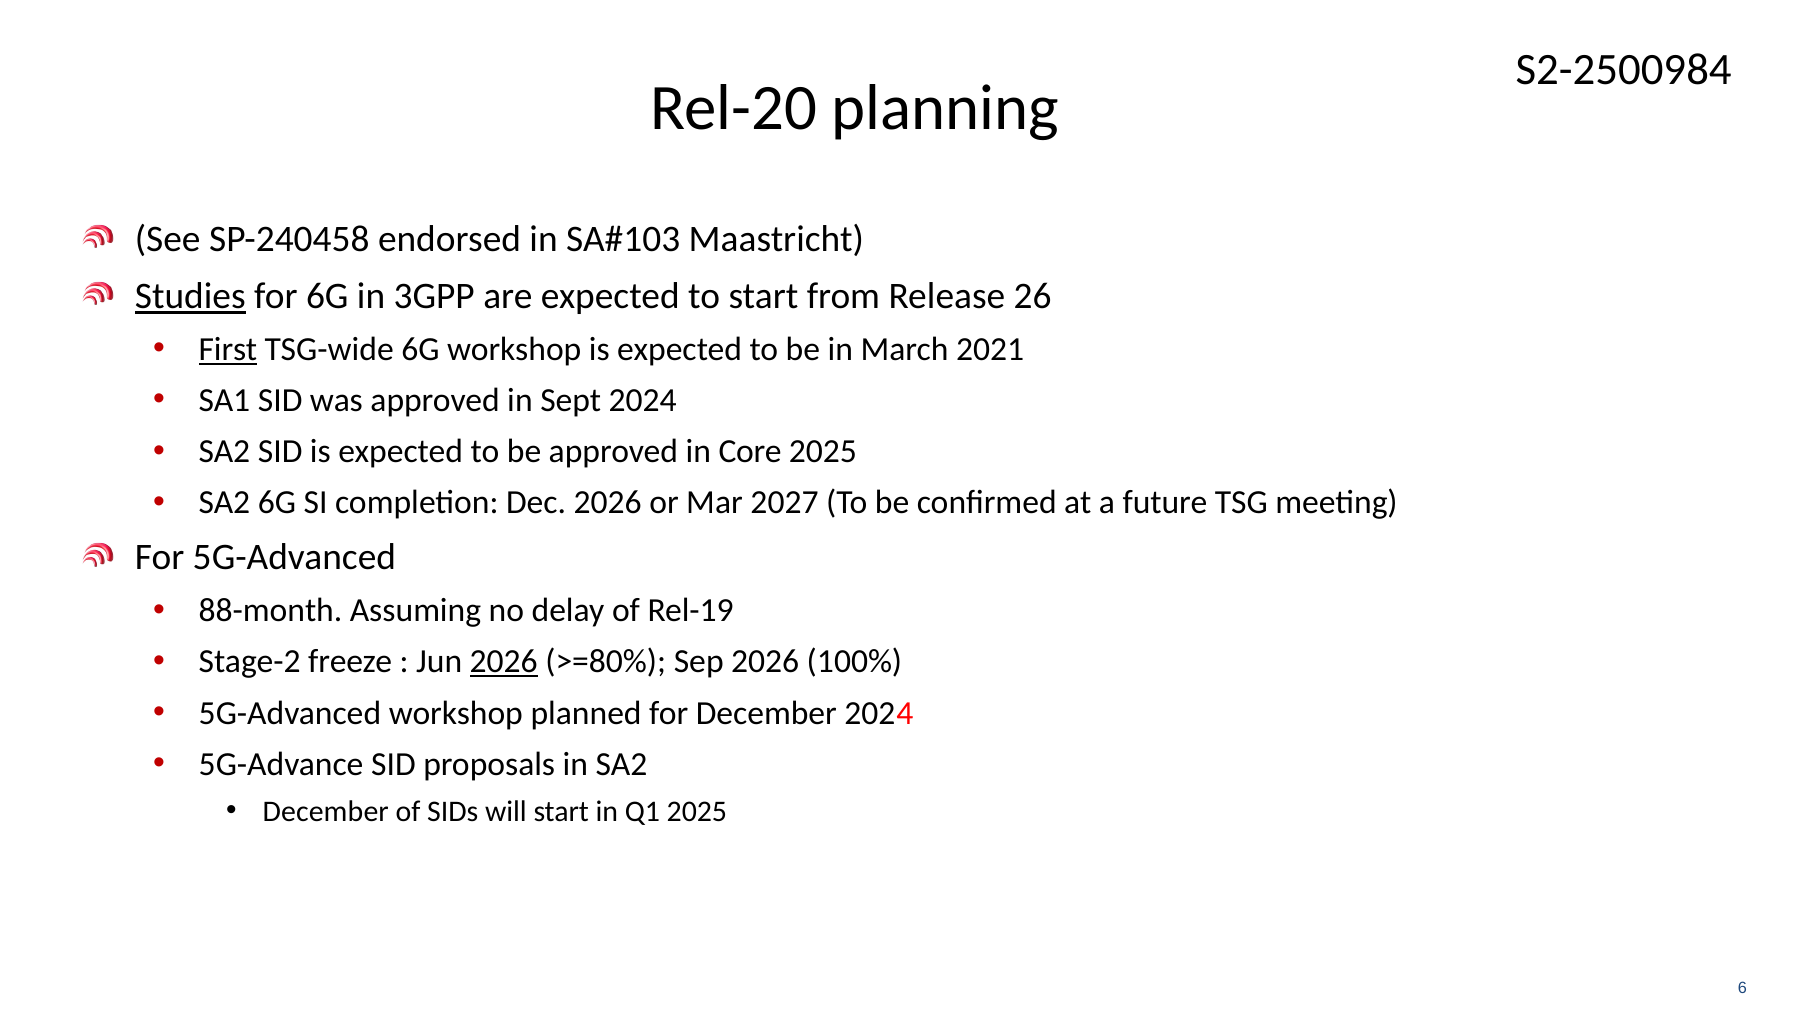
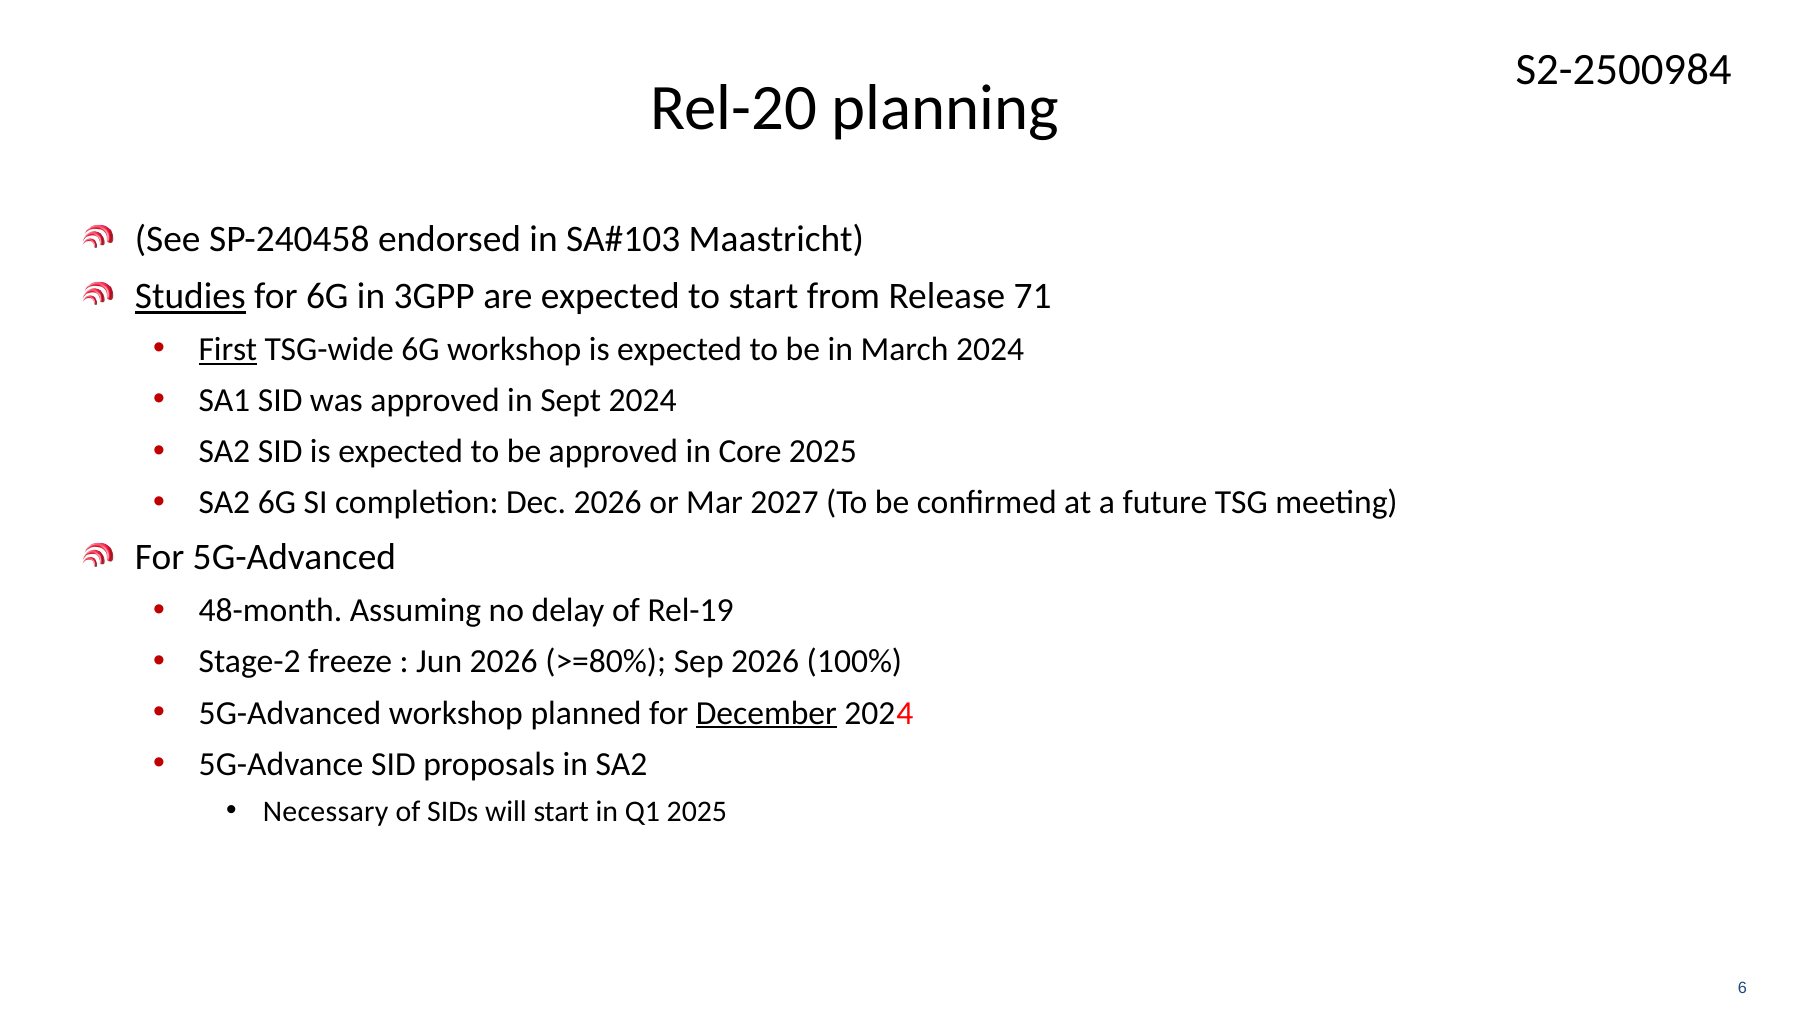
26: 26 -> 71 (1033, 296)
March 2021: 2021 -> 2024 (990, 349)
88-month: 88-month -> 48-month (271, 610)
2026 underline: present -> none (504, 662)
December underline: none -> present (766, 713)
December: December -> Necessary (326, 811)
